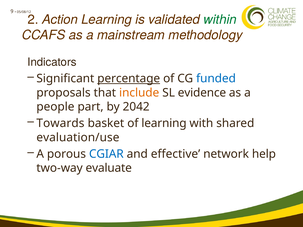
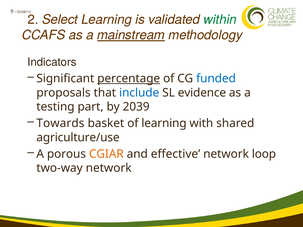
Action: Action -> Select (60, 20)
mainstream underline: none -> present (131, 35)
include colour: orange -> blue (139, 93)
people: people -> testing (55, 107)
2042: 2042 -> 2039 (136, 107)
evaluation/use: evaluation/use -> agriculture/use (78, 138)
CGIAR colour: blue -> orange (106, 154)
help: help -> loop (264, 154)
two-way evaluate: evaluate -> network (109, 168)
